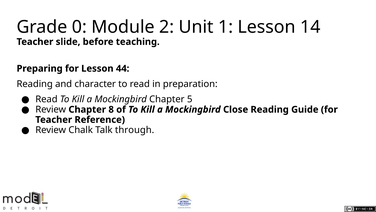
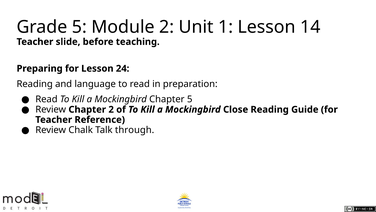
Grade 0: 0 -> 5 (79, 27)
44: 44 -> 24 (123, 68)
character: character -> language (95, 84)
Chapter 8: 8 -> 2 (111, 109)
